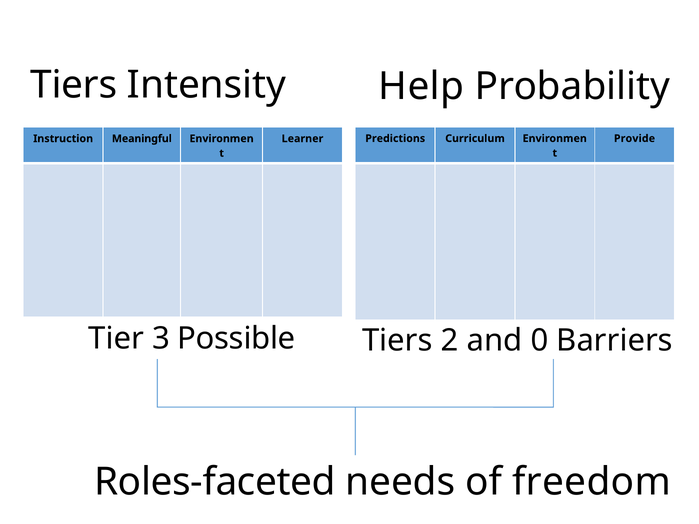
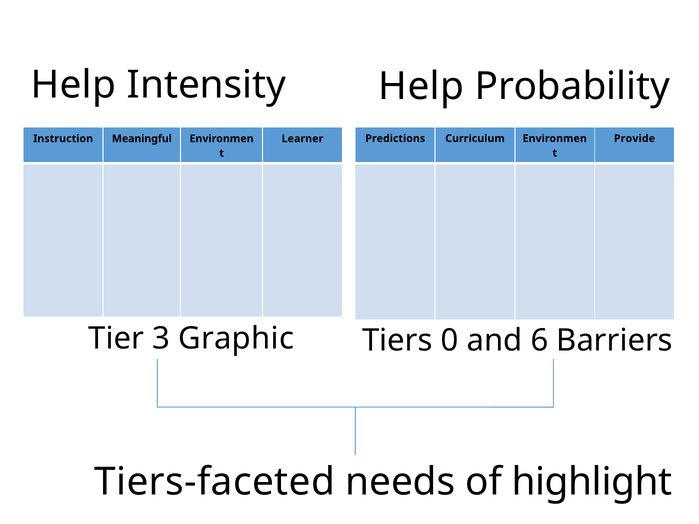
Tiers: Tiers -> Help (73, 85)
Possible: Possible -> Graphic (236, 339)
2: 2 -> 0 (450, 341)
0: 0 -> 6 (539, 341)
Roles-faceted: Roles-faceted -> Tiers-faceted (215, 482)
freedom: freedom -> highlight (592, 482)
